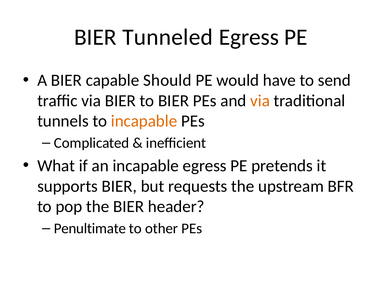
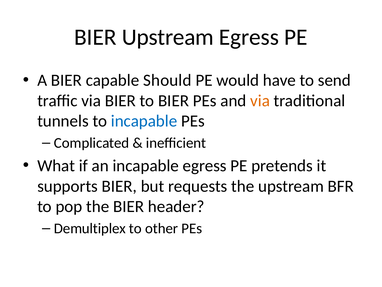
BIER Tunneled: Tunneled -> Upstream (168, 37)
incapable colour: orange -> blue (144, 121)
Penultimate: Penultimate -> Demultiplex (90, 228)
